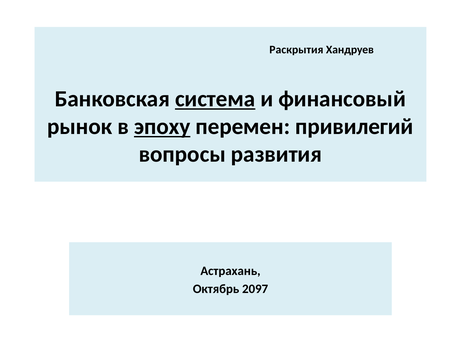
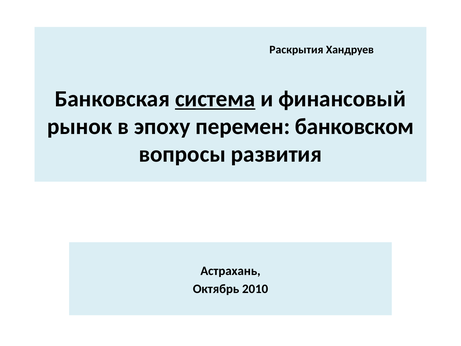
эпоху underline: present -> none (162, 127)
привилегий: привилегий -> банковском (354, 127)
2097: 2097 -> 2010 (255, 289)
